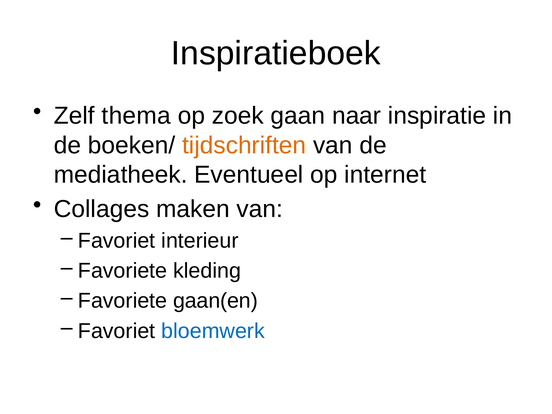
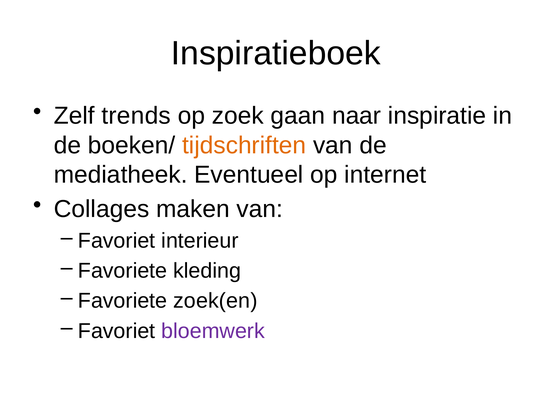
thema: thema -> trends (136, 116)
gaan(en: gaan(en -> zoek(en (215, 301)
bloemwerk colour: blue -> purple (213, 331)
